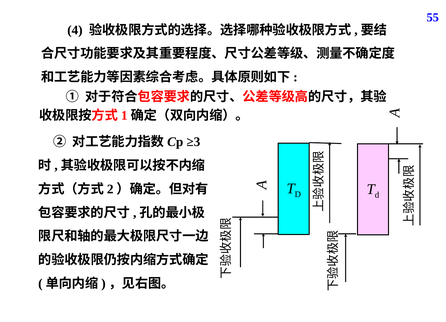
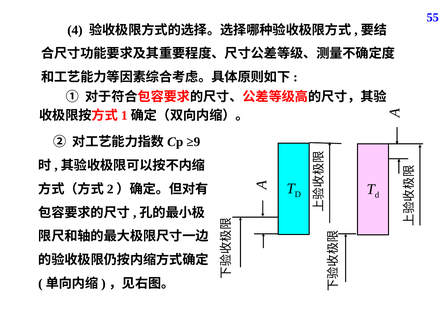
≥3: ≥3 -> ≥9 (193, 142)
